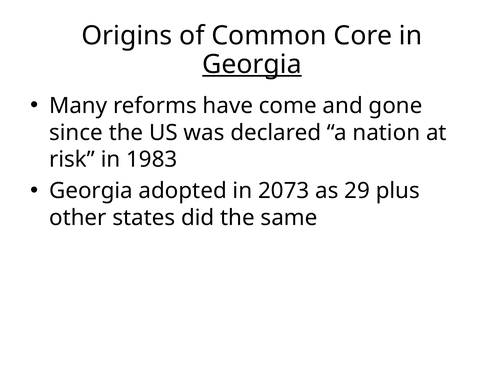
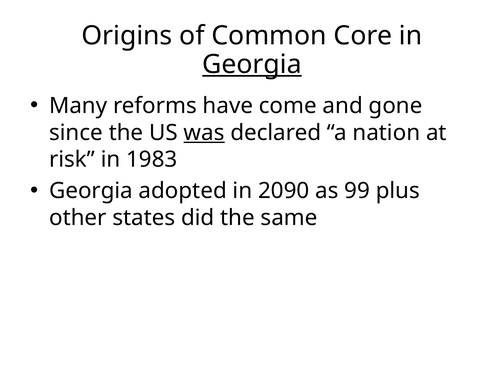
was underline: none -> present (204, 133)
2073: 2073 -> 2090 (284, 191)
29: 29 -> 99 (357, 191)
